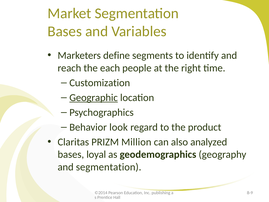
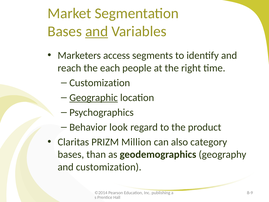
and underline: none -> present (97, 31)
define: define -> access (117, 55)
analyzed: analyzed -> category (209, 142)
loyal: loyal -> than (96, 154)
and segmentation: segmentation -> customization (109, 167)
